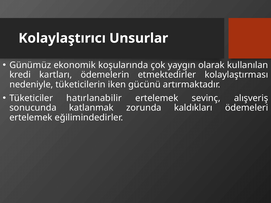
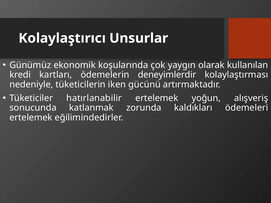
etmektedirler: etmektedirler -> deneyimlerdir (167, 75)
sevinç: sevinç -> yoğun (206, 98)
